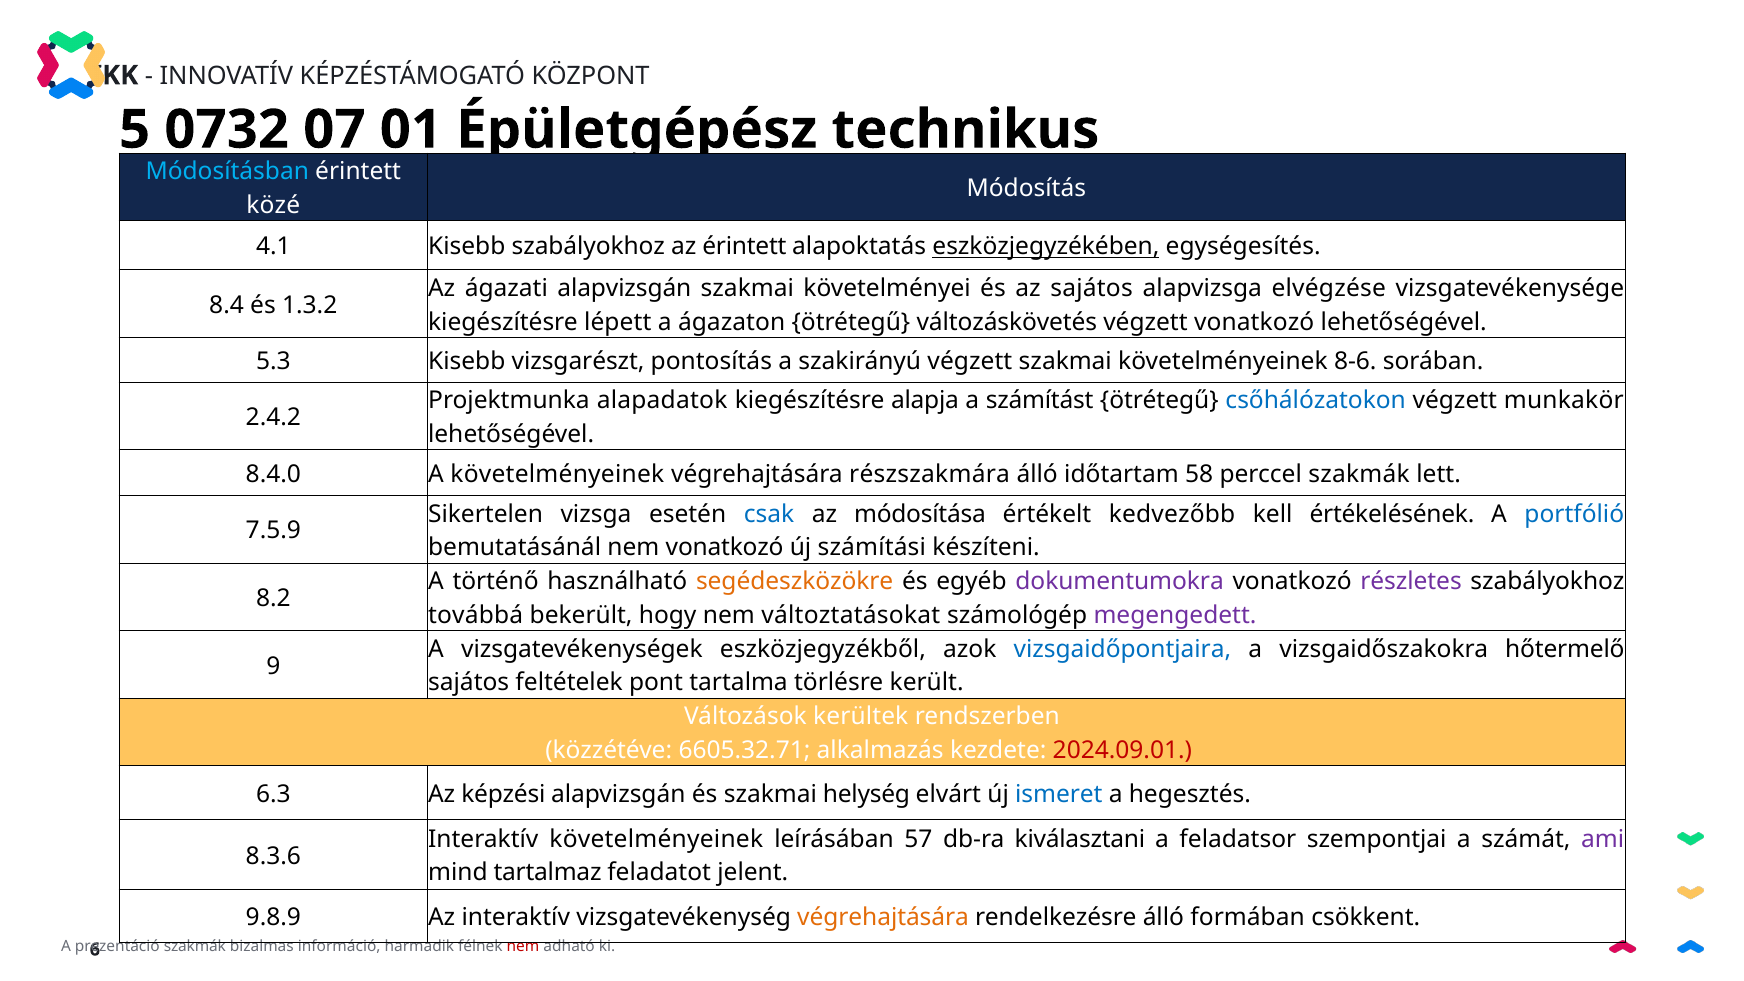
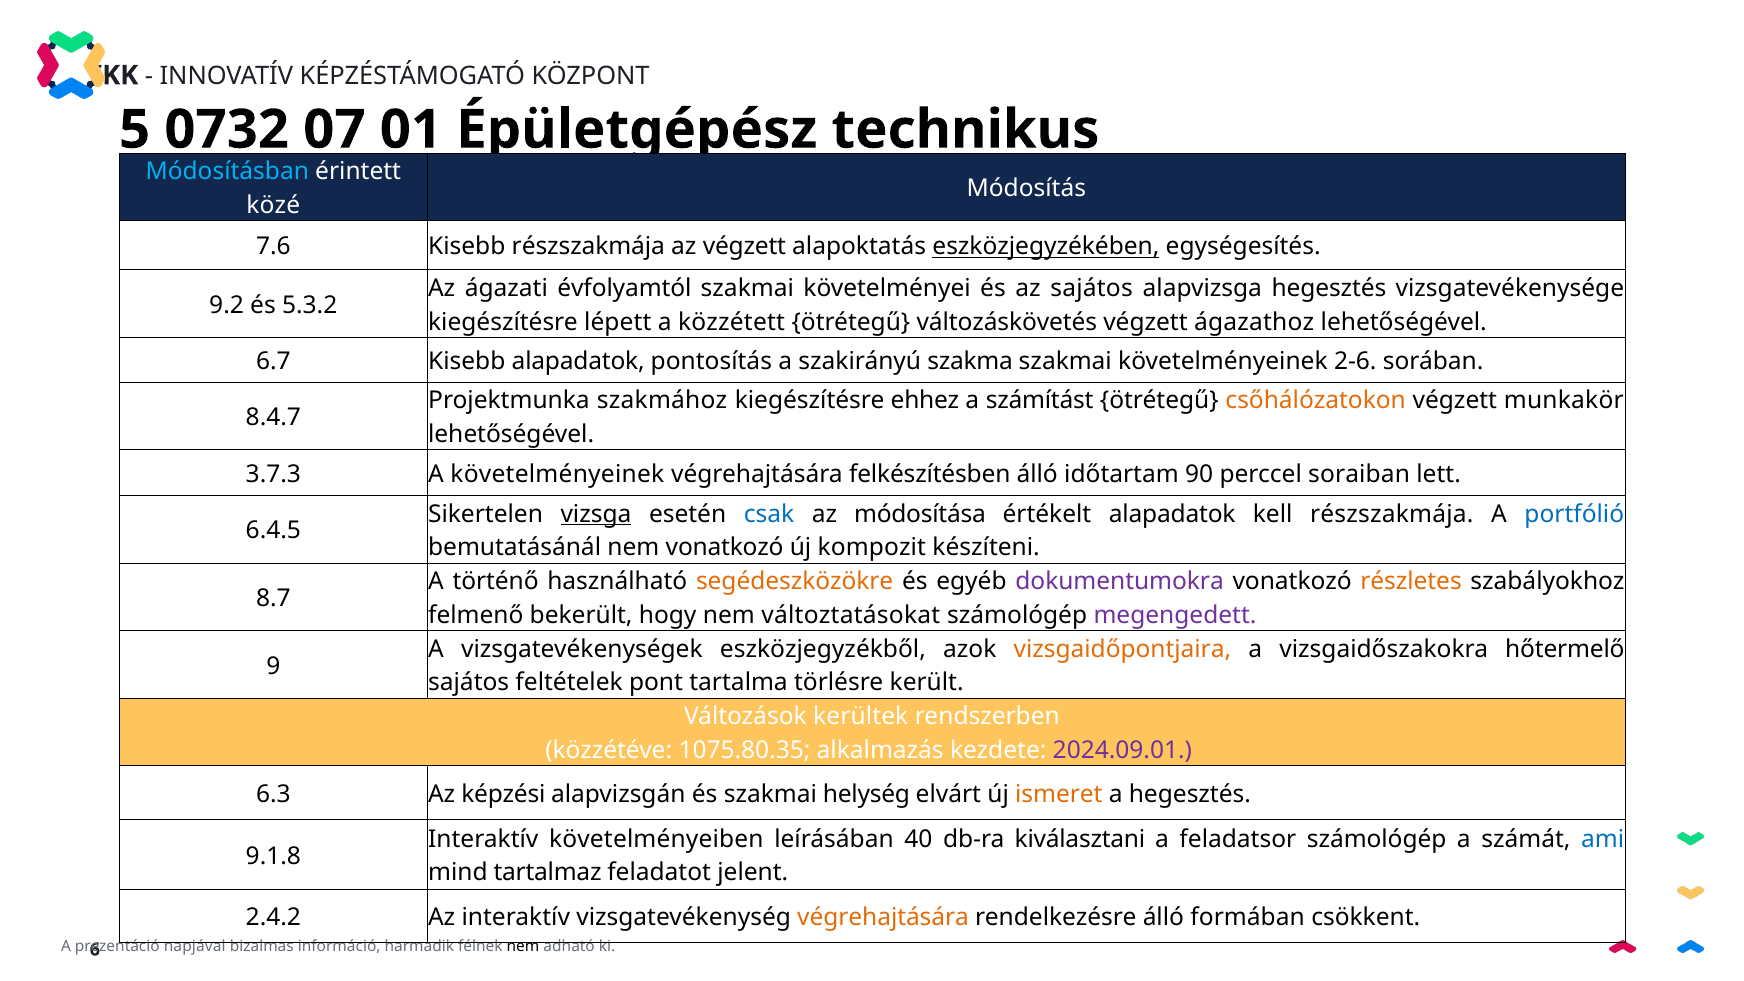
4.1: 4.1 -> 7.6 (273, 247)
Kisebb szabályokhoz: szabályokhoz -> részszakmája (588, 247)
az érintett: érintett -> végzett (744, 247)
ágazati alapvizsgán: alapvizsgán -> évfolyamtól (624, 289)
alapvizsga elvégzése: elvégzése -> hegesztés (1329, 289)
8.4: 8.4 -> 9.2 (227, 305)
1.3.2: 1.3.2 -> 5.3.2 (310, 305)
ágazaton: ágazaton -> közzétett (732, 322)
végzett vonatkozó: vonatkozó -> ágazathoz (1254, 322)
5.3: 5.3 -> 6.7 (273, 361)
Kisebb vizsgarészt: vizsgarészt -> alapadatok (578, 361)
szakirányú végzett: végzett -> szakma (970, 361)
8-6: 8-6 -> 2-6 (1355, 361)
alapadatok: alapadatok -> szakmához (662, 401)
alapja: alapja -> ehhez (925, 401)
csőhálózatokon colour: blue -> orange (1316, 401)
2.4.2: 2.4.2 -> 8.4.7 (273, 417)
8.4.0: 8.4.0 -> 3.7.3 (273, 474)
részszakmára: részszakmára -> felkészítésben (930, 474)
58: 58 -> 90 (1199, 474)
perccel szakmák: szakmák -> soraiban (1359, 474)
vizsga underline: none -> present (596, 514)
értékelt kedvezőbb: kedvezőbb -> alapadatok (1172, 514)
kell értékelésének: értékelésének -> részszakmája (1392, 514)
7.5.9: 7.5.9 -> 6.4.5 (273, 531)
számítási: számítási -> kompozit (872, 548)
részletes colour: purple -> orange (1411, 582)
8.2: 8.2 -> 8.7 (273, 598)
továbbá: továbbá -> felmenő (476, 615)
vizsgaidőpontjaira colour: blue -> orange (1122, 649)
6605.32.71: 6605.32.71 -> 1075.80.35 (744, 750)
2024.09.01 colour: red -> purple (1122, 750)
ismeret colour: blue -> orange (1059, 794)
Interaktív követelményeinek: követelményeinek -> követelményeiben (656, 839)
57: 57 -> 40 (918, 839)
feladatsor szempontjai: szempontjai -> számológép (1377, 839)
ami colour: purple -> blue (1603, 839)
8.3.6: 8.3.6 -> 9.1.8 (273, 856)
9.8.9: 9.8.9 -> 2.4.2 (273, 917)
szakmák: szakmák -> napjával (195, 947)
nem colour: red -> black (523, 947)
